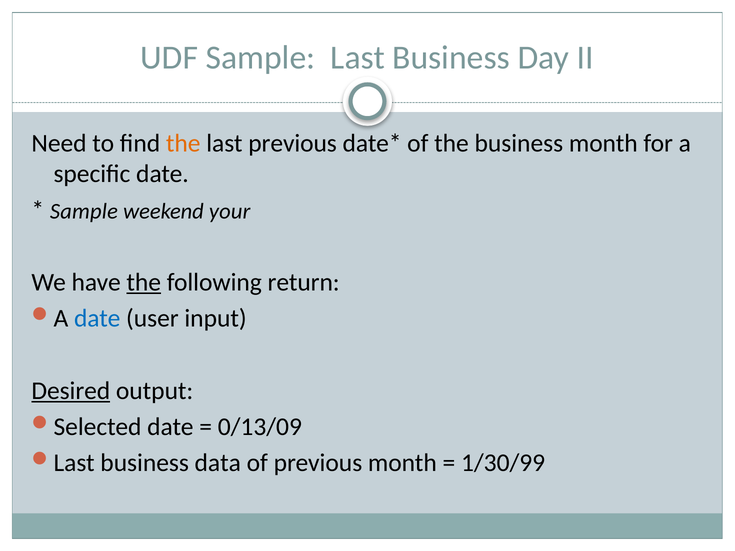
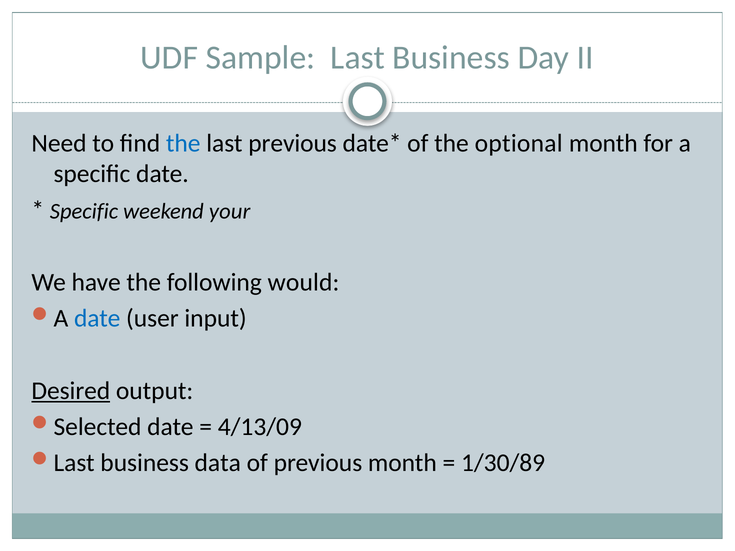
the colour: orange -> blue (183, 143)
the business: business -> optional (519, 143)
Sample: Sample -> Specific (84, 211)
the underline: present -> none (144, 283)
return: return -> would (304, 283)
0/13/09: 0/13/09 -> 4/13/09 (260, 427)
1/30/99: 1/30/99 -> 1/30/89 (503, 463)
